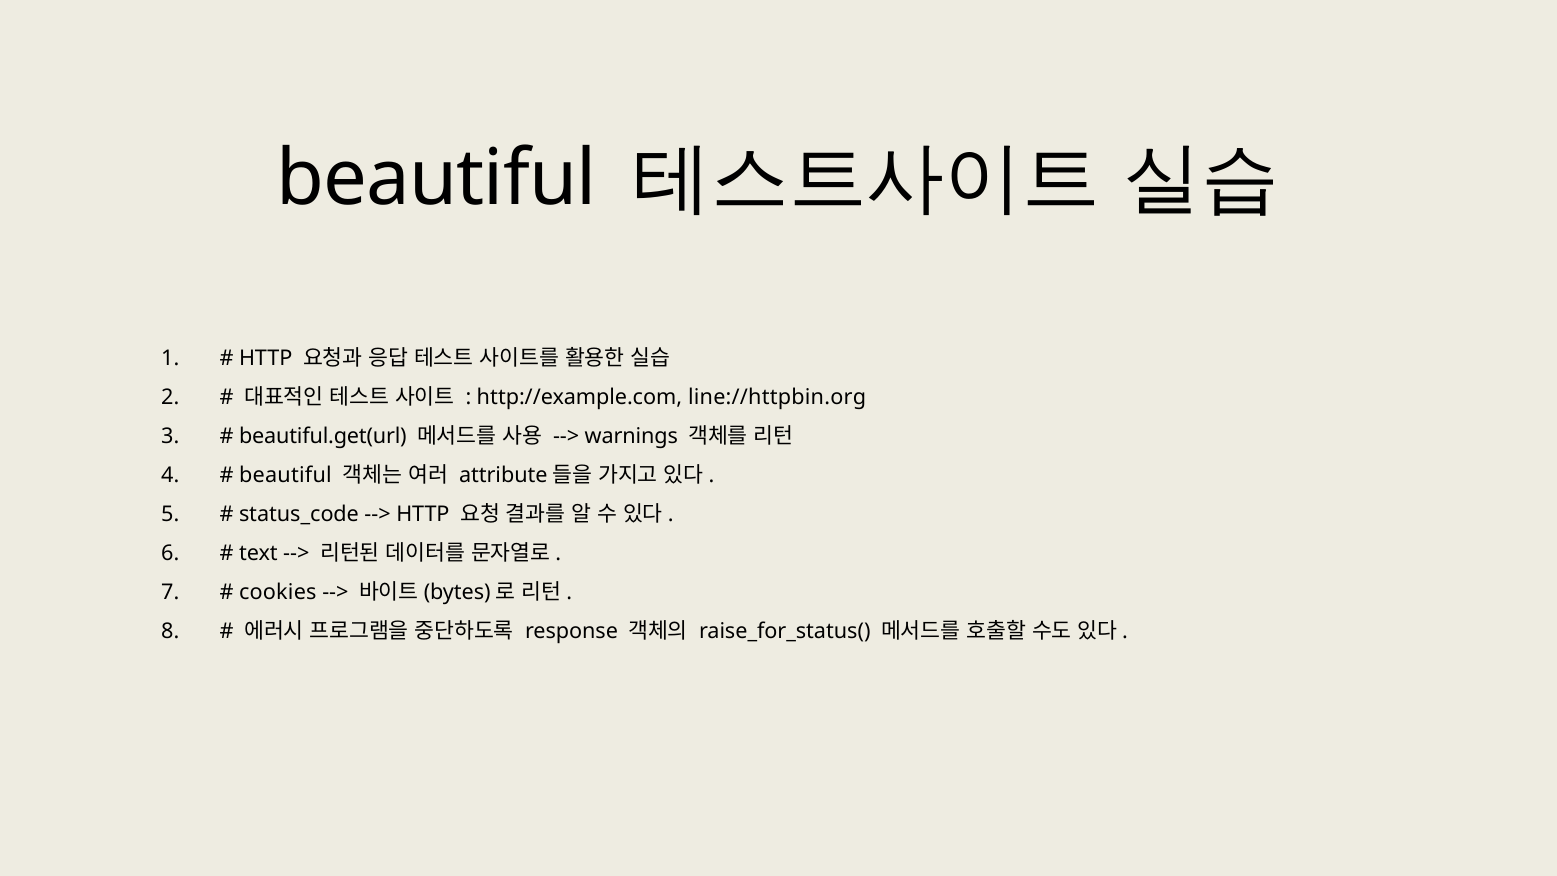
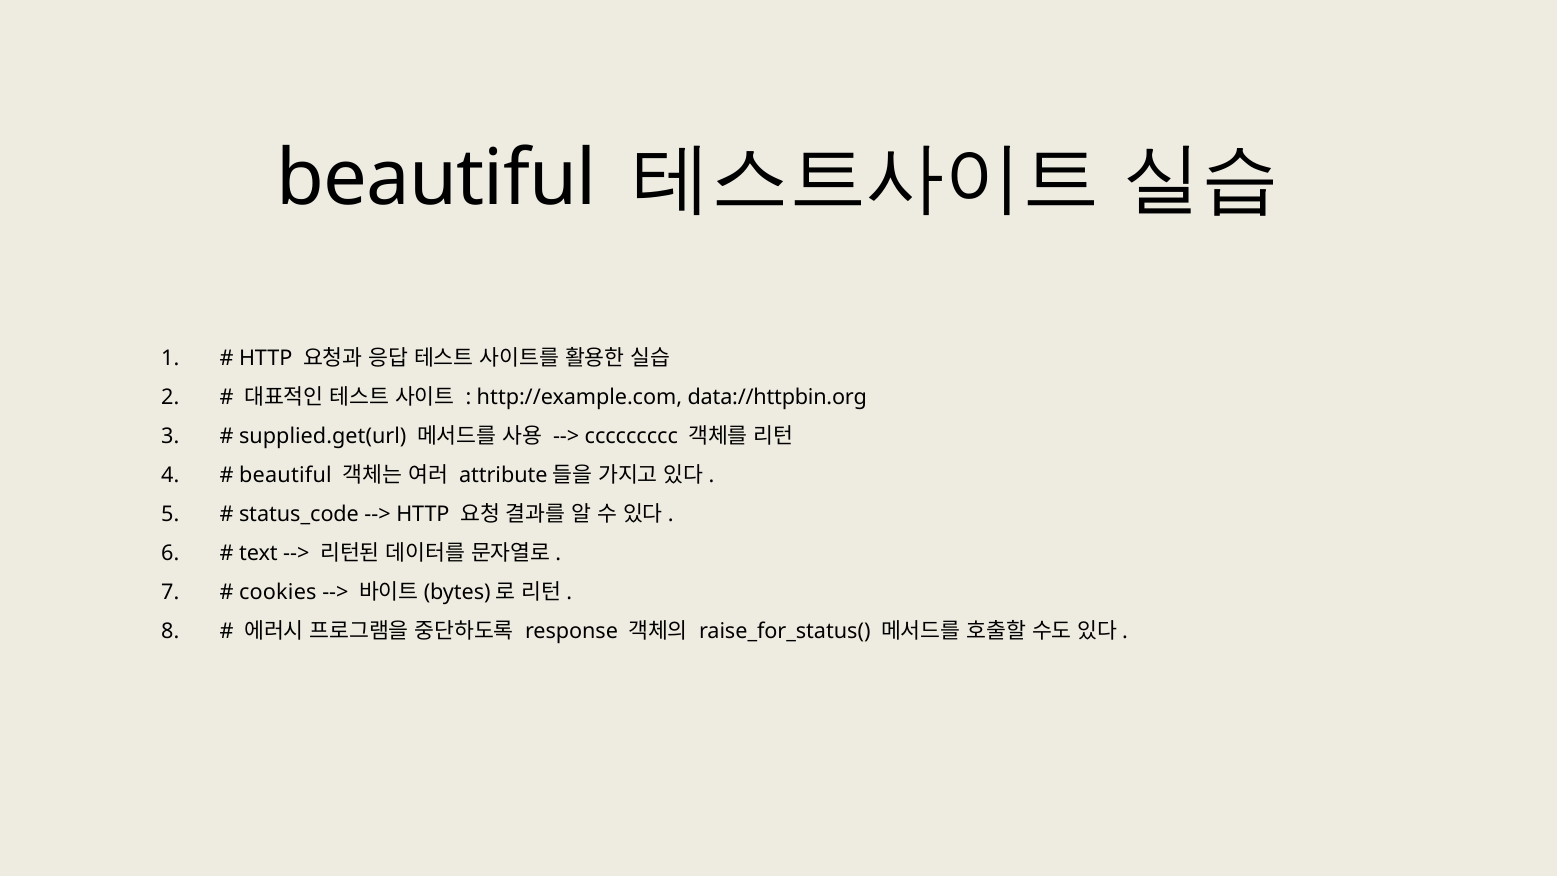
line://httpbin.org: line://httpbin.org -> data://httpbin.org (777, 397)
beautiful.get(url: beautiful.get(url -> supplied.get(url (323, 436)
warnings: warnings -> ccccccccc (631, 436)
